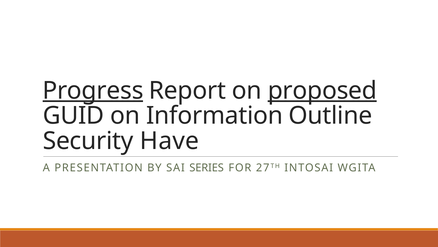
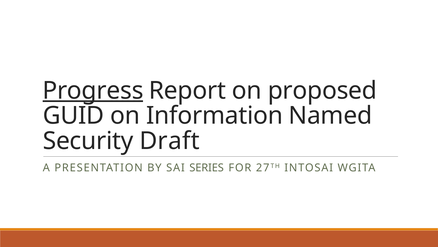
proposed underline: present -> none (322, 90)
Outline: Outline -> Named (330, 115)
Have: Have -> Draft (170, 141)
